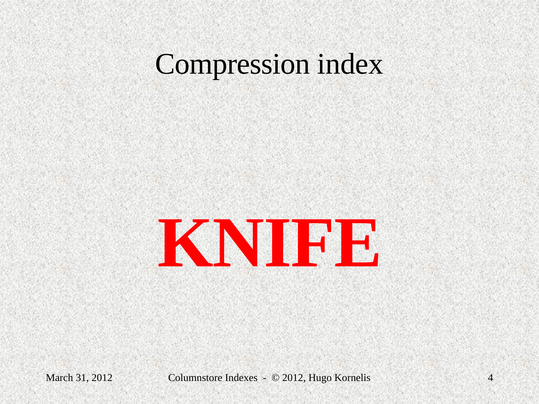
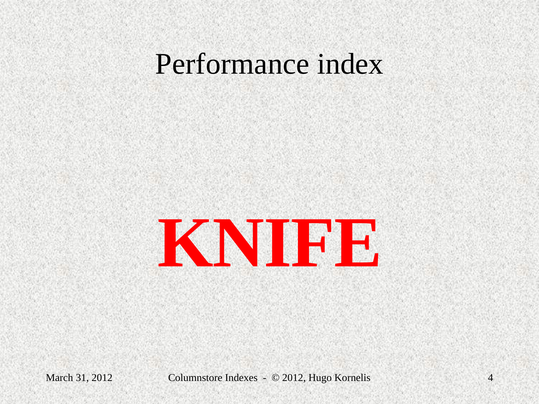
Compression: Compression -> Performance (232, 64)
